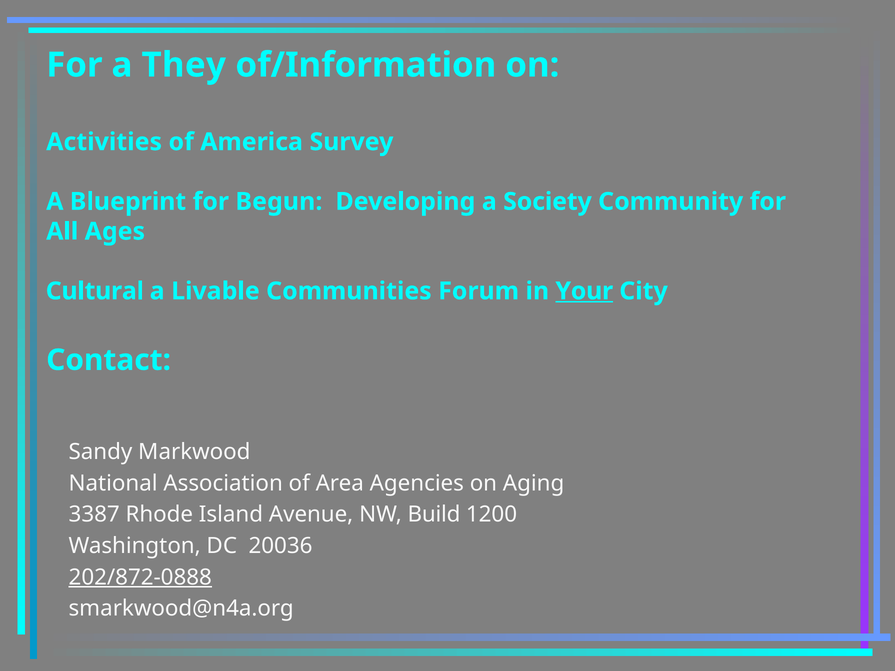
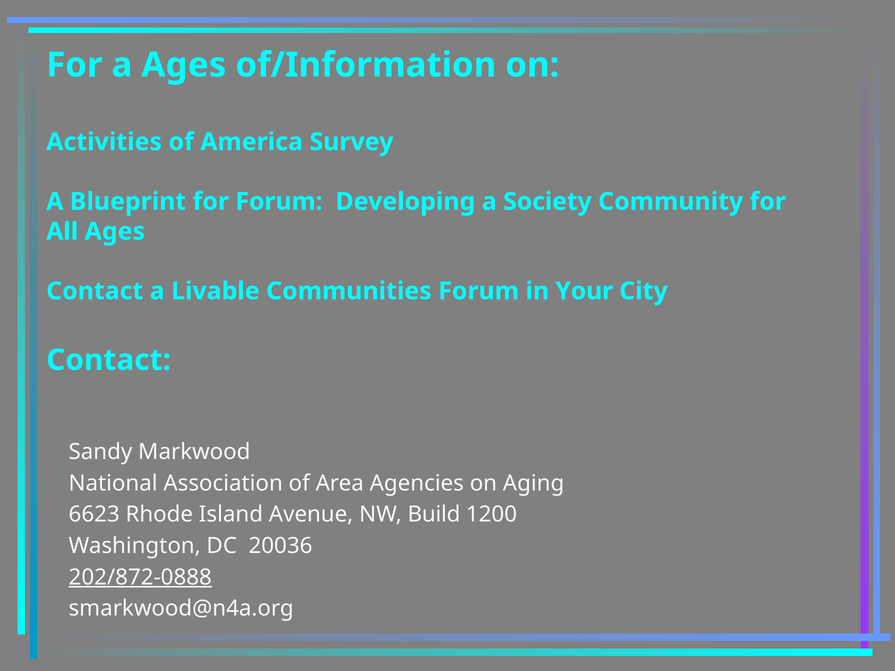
a They: They -> Ages (184, 65)
for Begun: Begun -> Forum (279, 202)
Cultural: Cultural -> Contact (95, 291)
Your underline: present -> none (584, 291)
3387: 3387 -> 6623 (94, 515)
